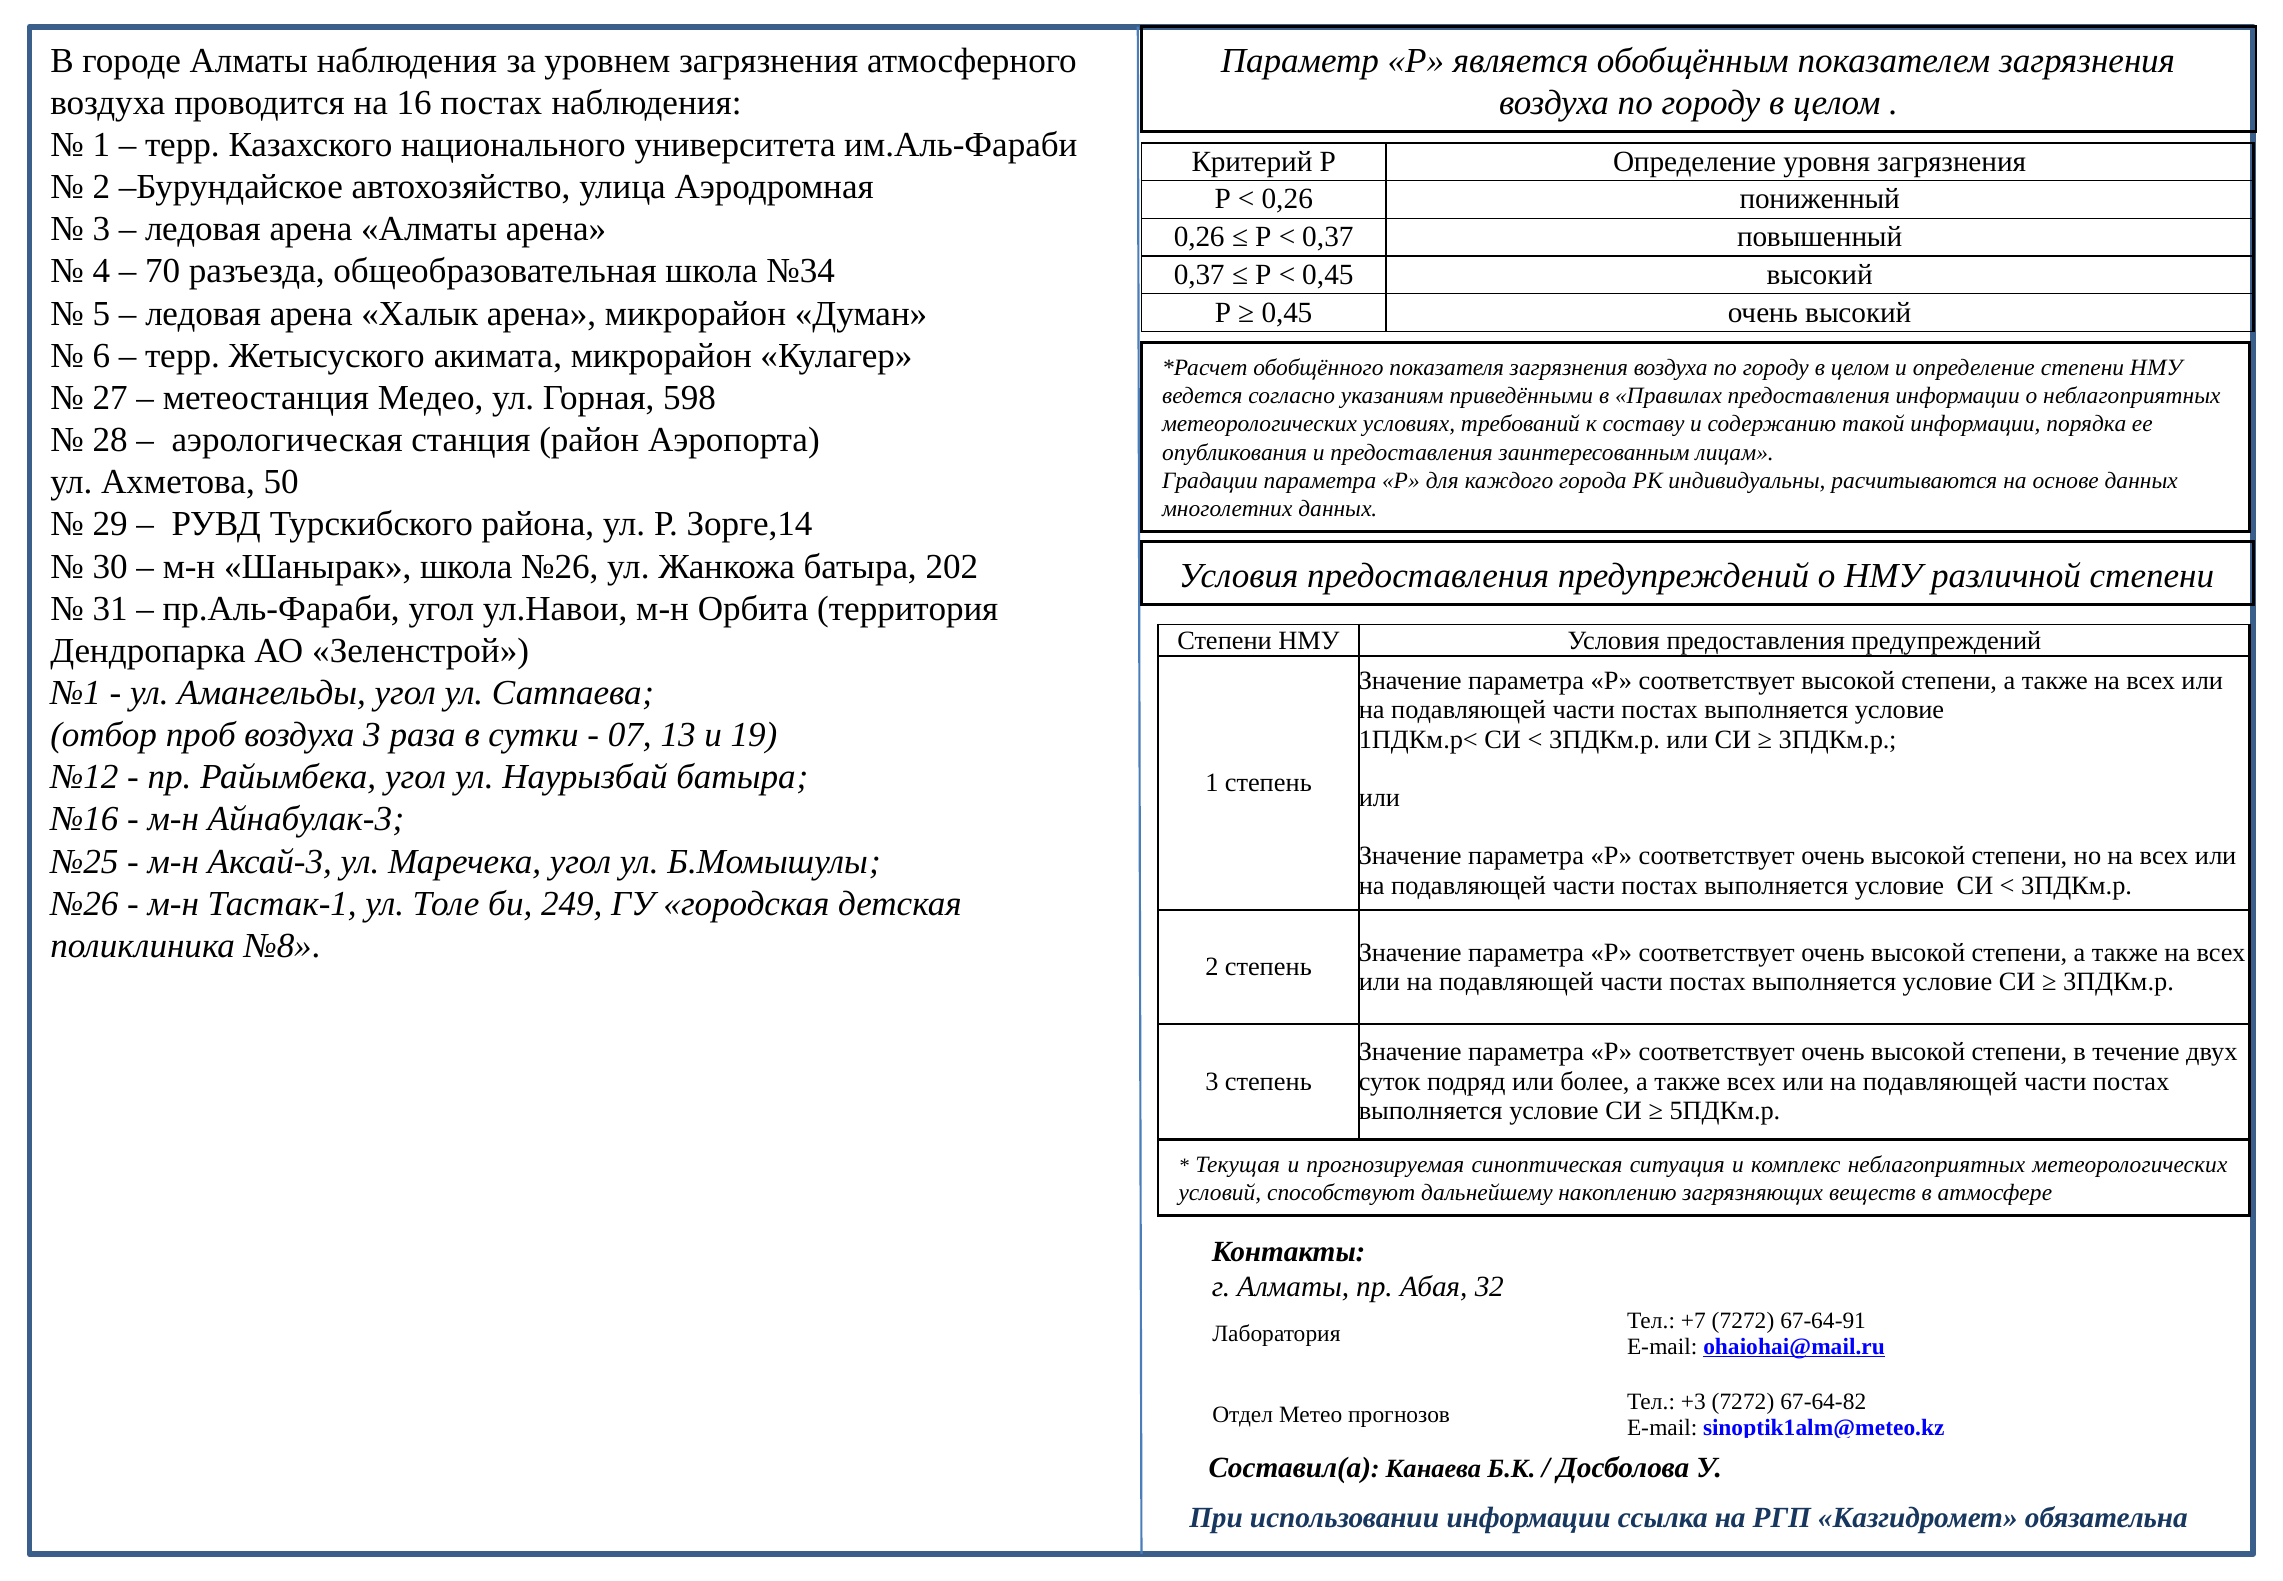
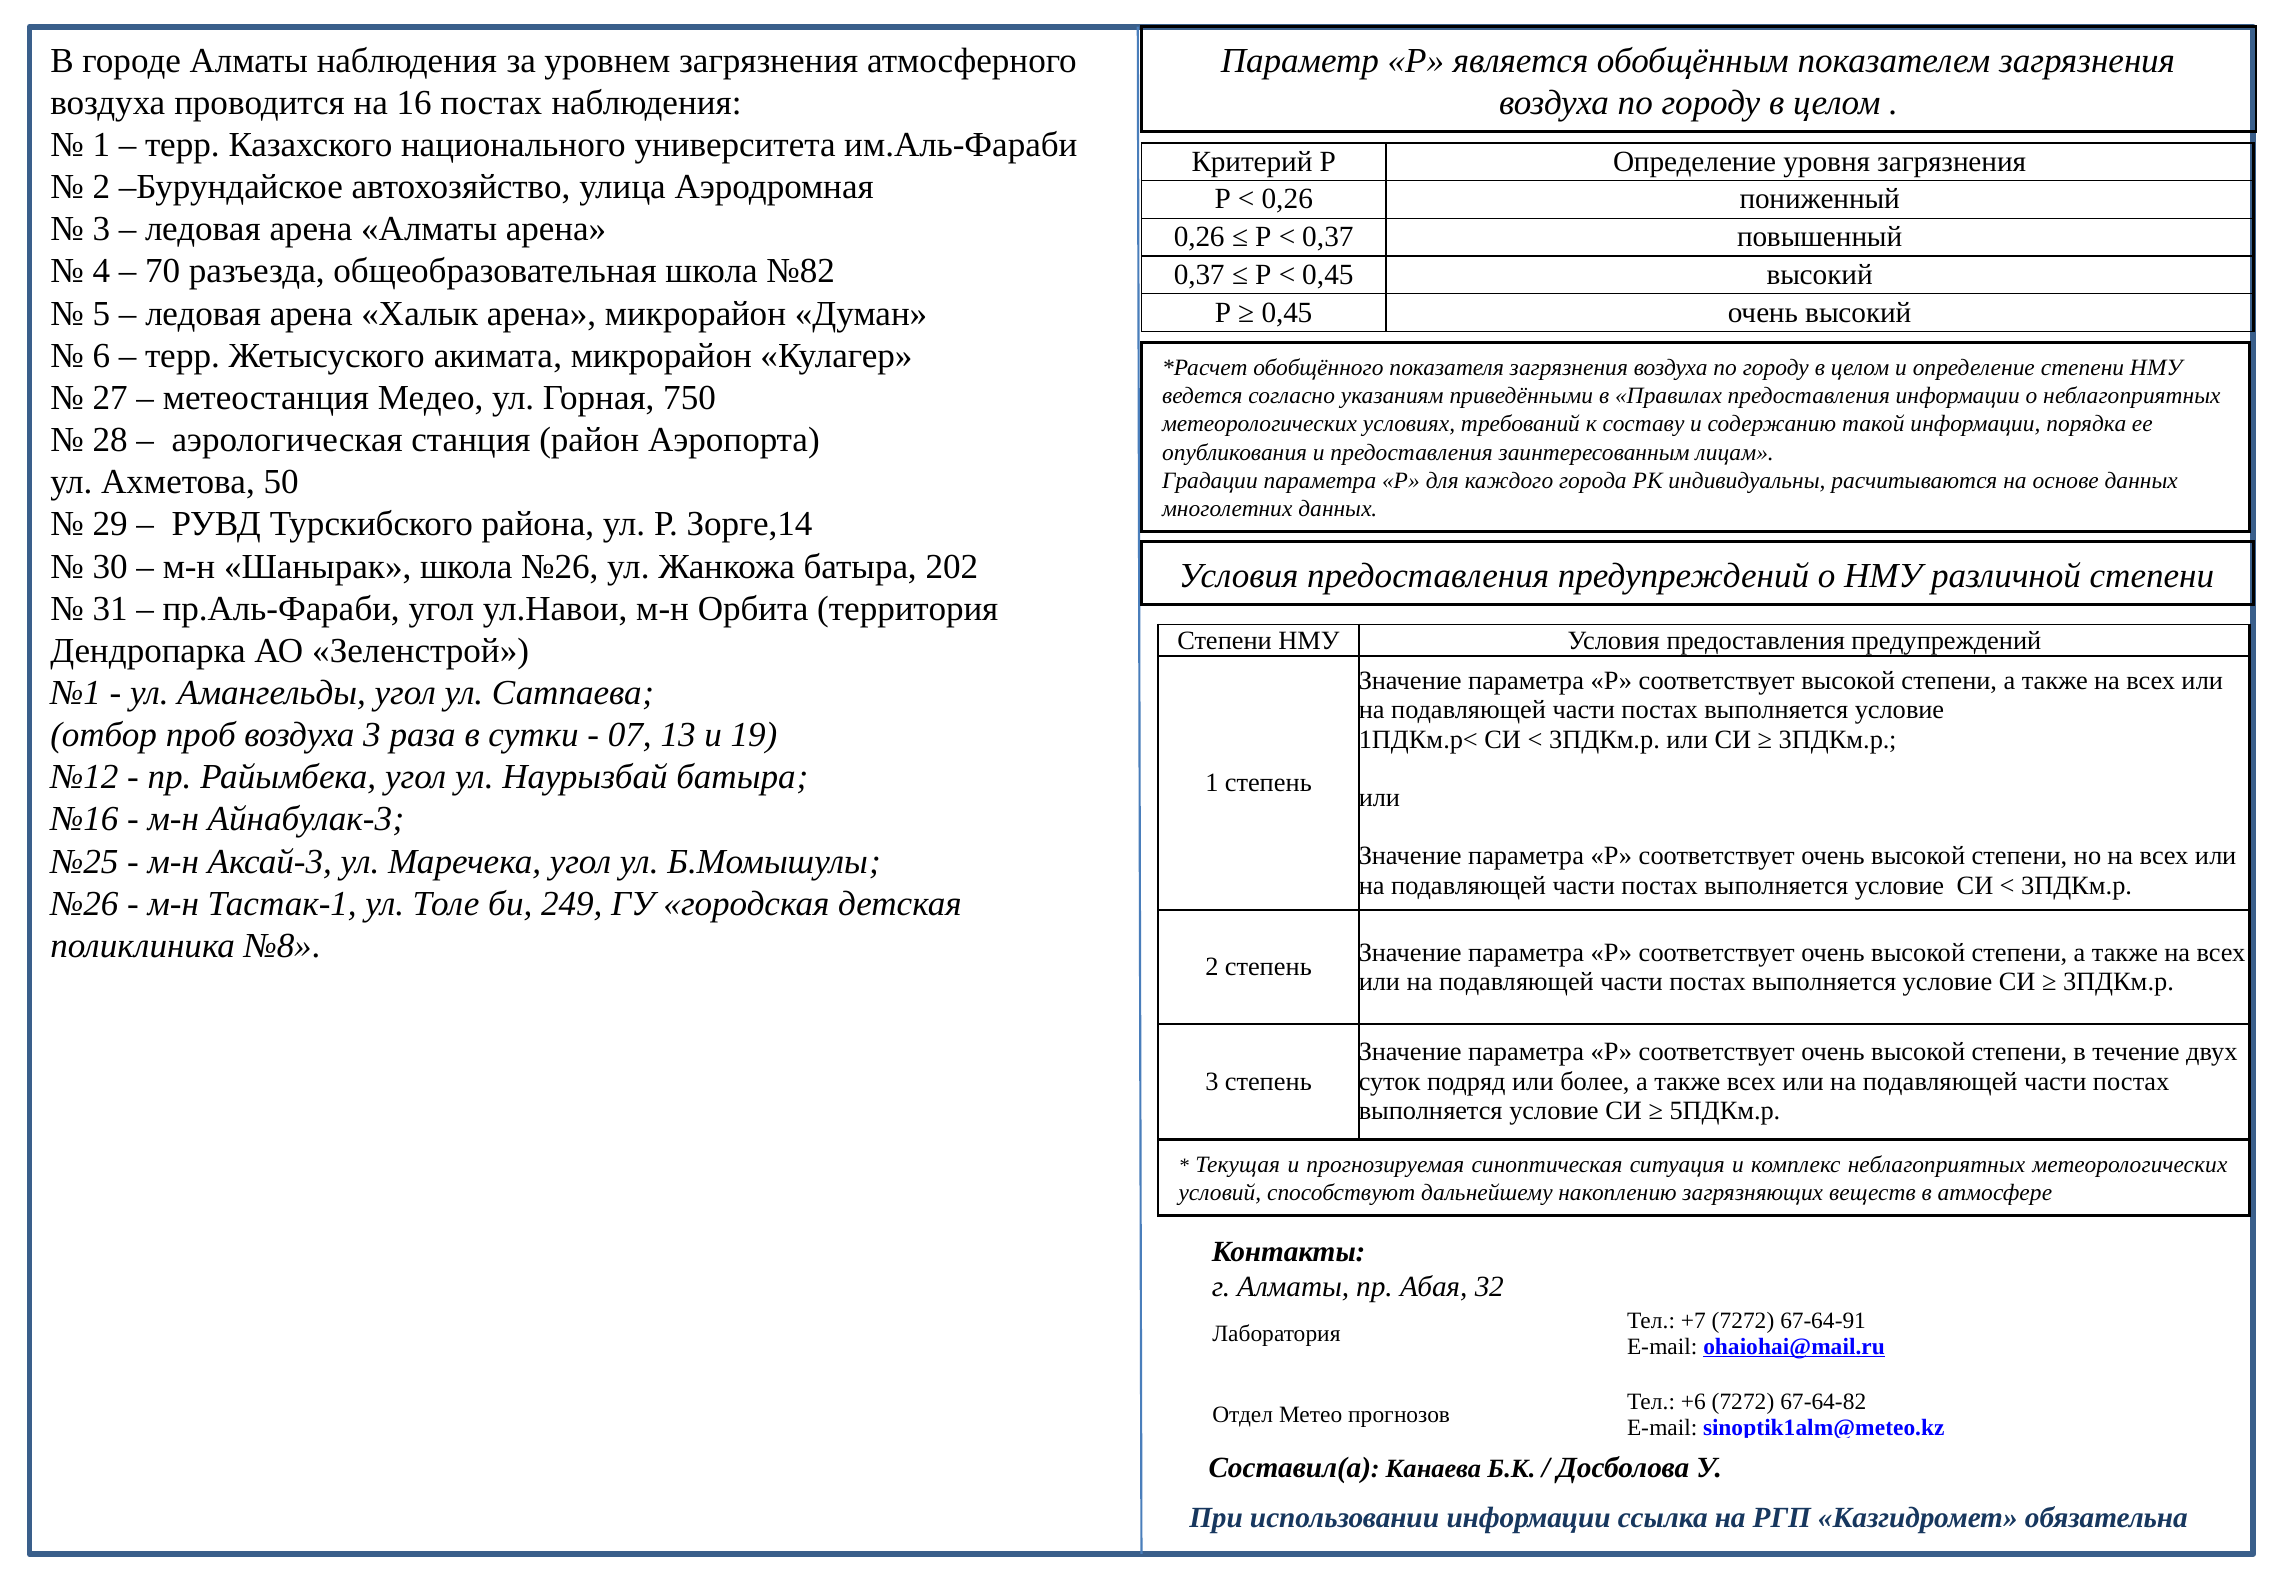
№34: №34 -> №82 (801, 271)
598: 598 -> 750 (690, 398)
+3: +3 -> +6 (1693, 1402)
